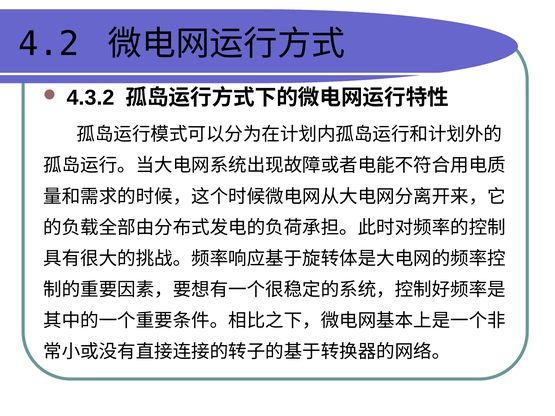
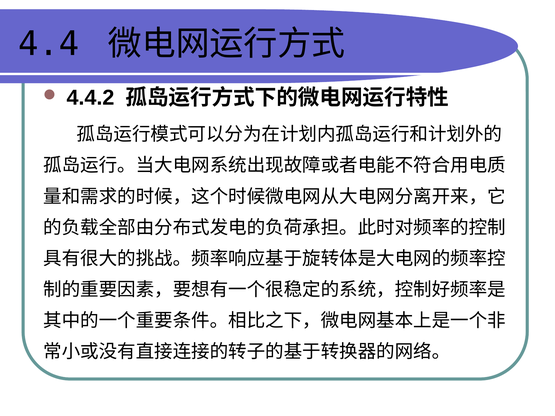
4.2: 4.2 -> 4.4 (49, 44)
4.3.2: 4.3.2 -> 4.4.2 (90, 98)
